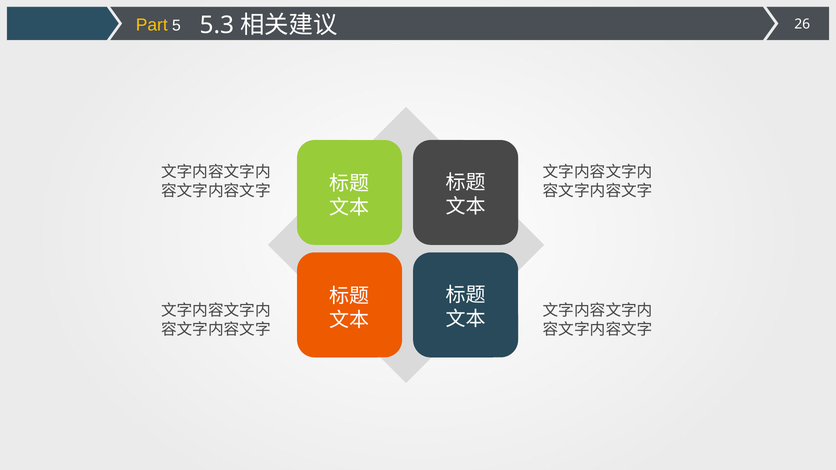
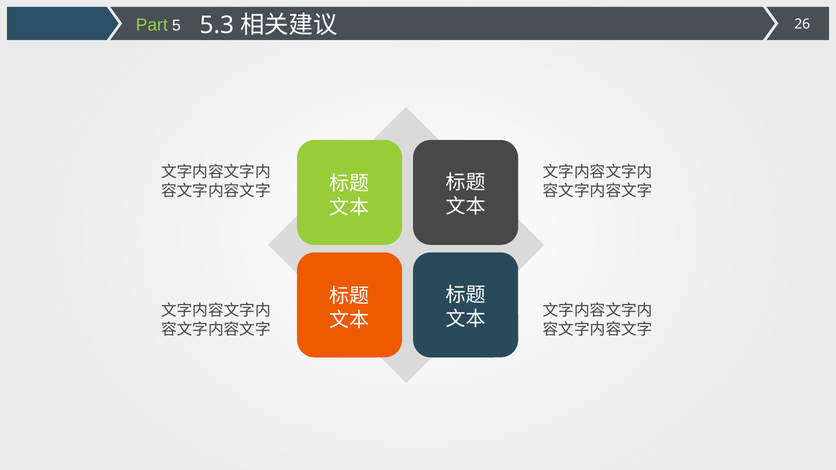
Part colour: yellow -> light green (152, 25)
